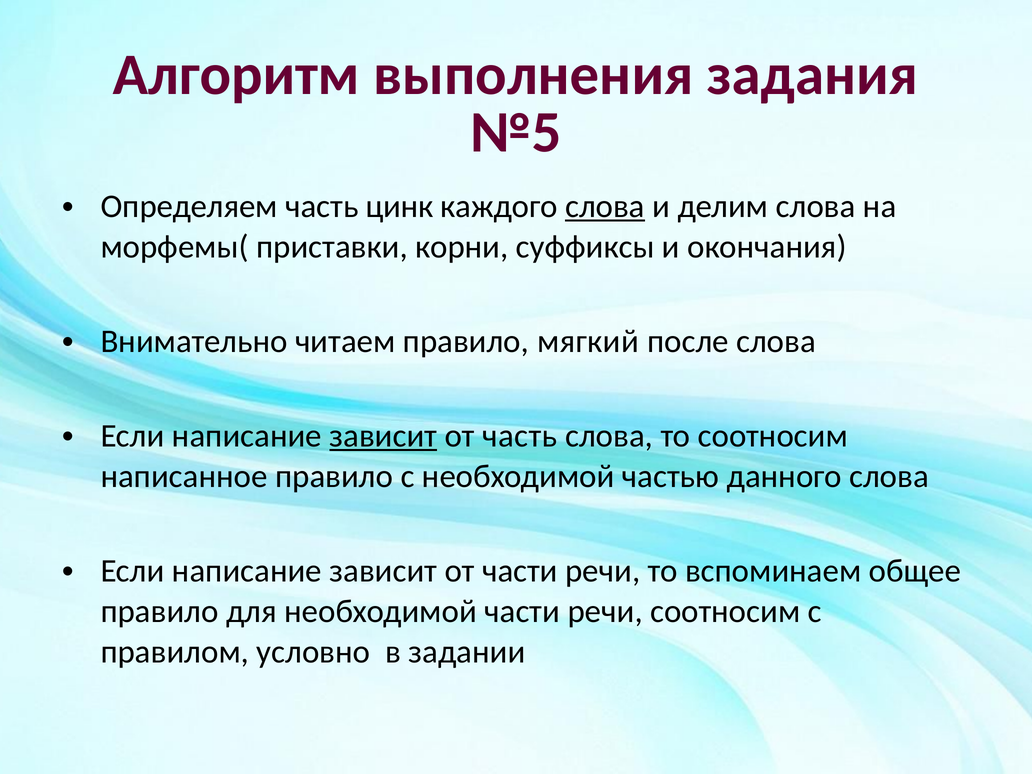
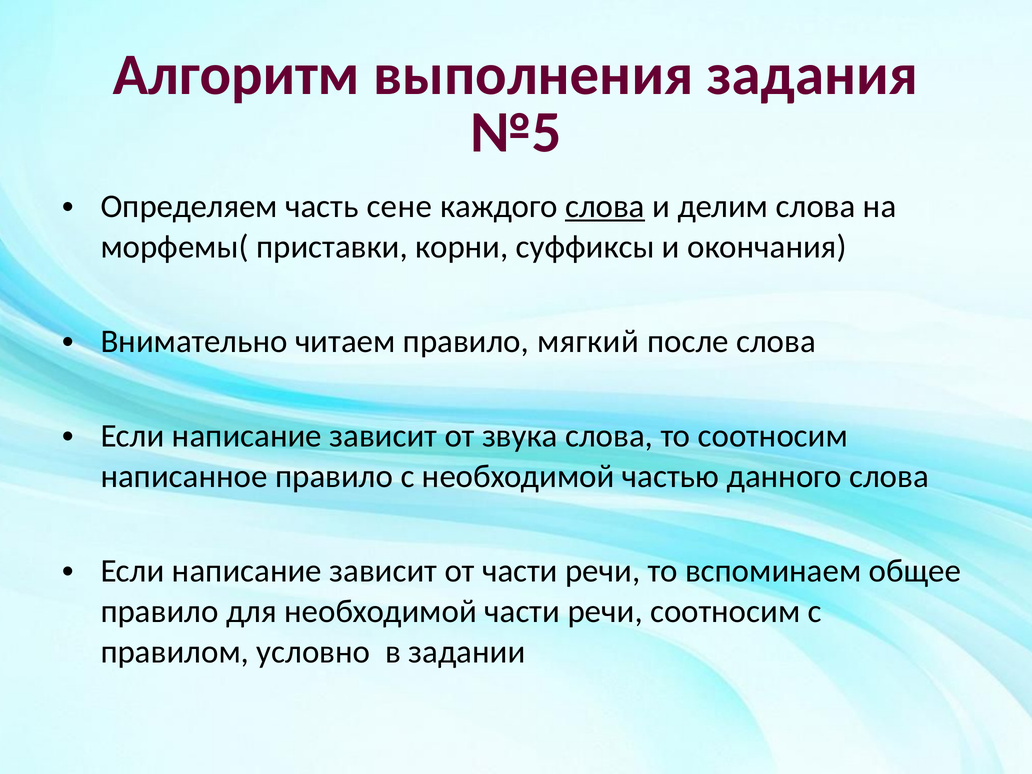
цинк: цинк -> сене (399, 206)
зависит underline: present -> none (383, 436)
от часть: часть -> звука (520, 436)
